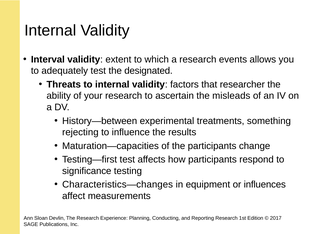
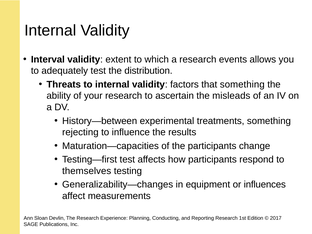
designated: designated -> distribution (148, 71)
that researcher: researcher -> something (242, 84)
significance: significance -> themselves (87, 171)
Characteristics—changes: Characteristics—changes -> Generalizability—changes (118, 185)
